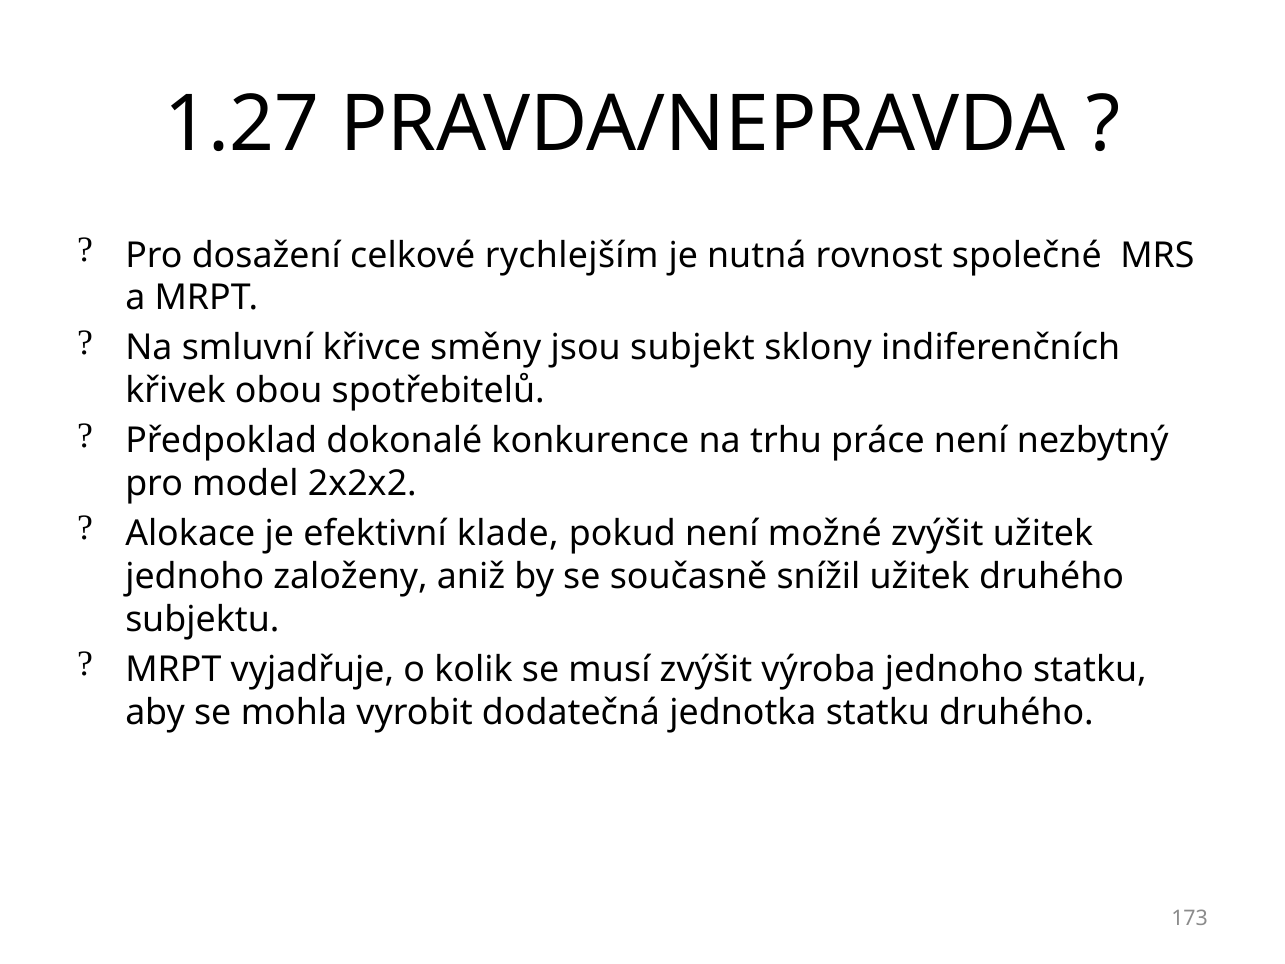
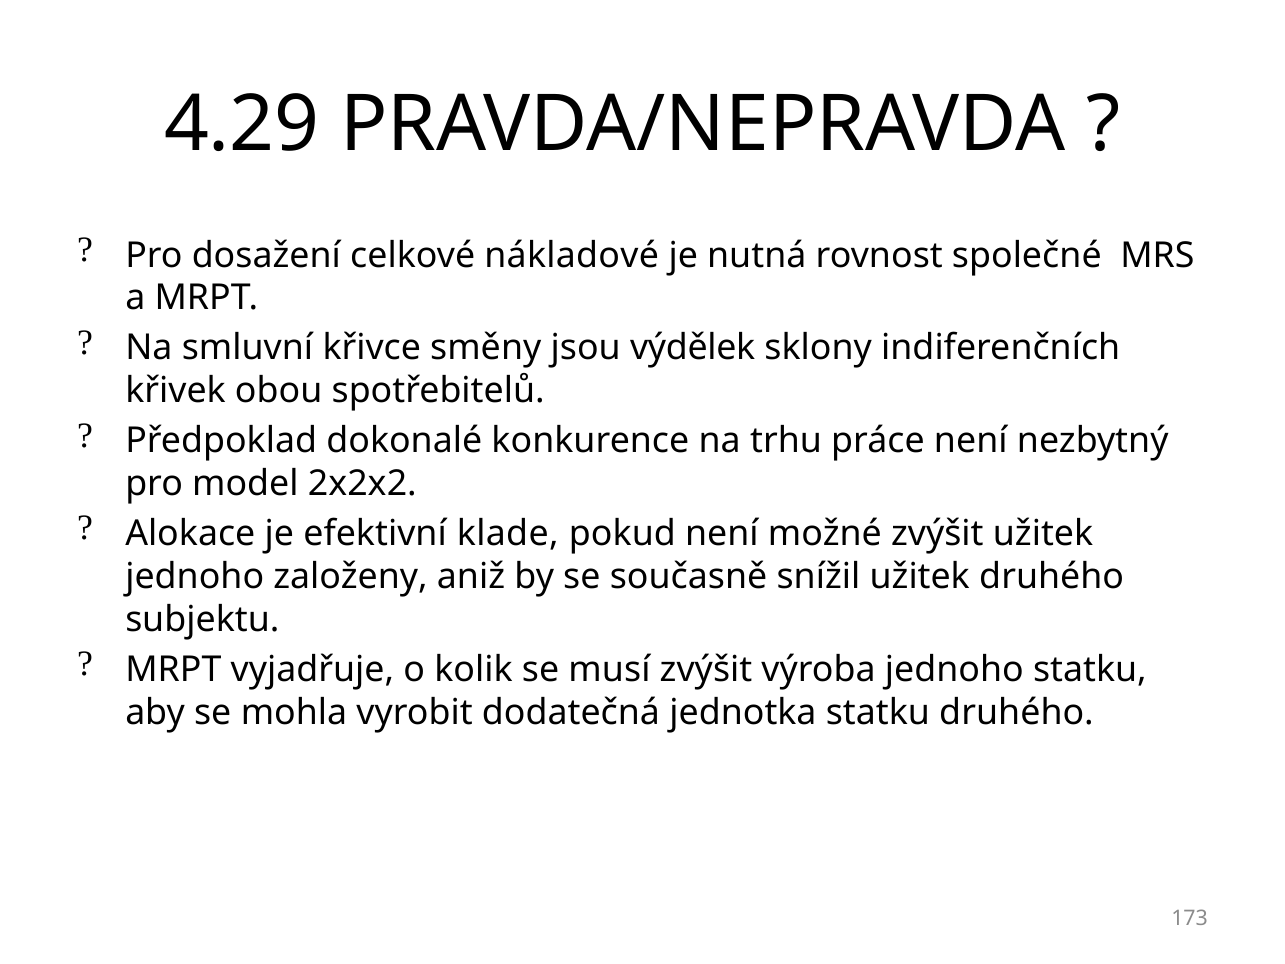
1.27: 1.27 -> 4.29 (242, 124)
rychlejším: rychlejším -> nákladové (572, 255)
subjekt: subjekt -> výdělek (693, 348)
